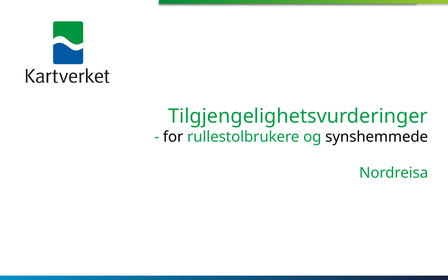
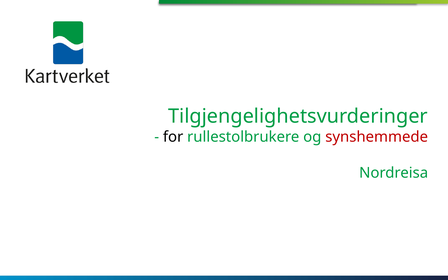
synshemmede colour: black -> red (377, 137)
